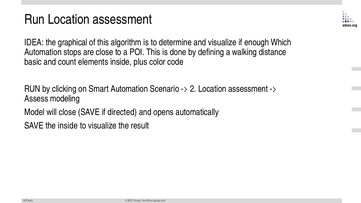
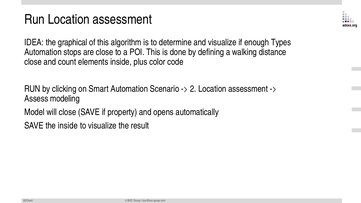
Which: Which -> Types (281, 42)
basic: basic -> close (33, 62)
directed: directed -> property (122, 112)
